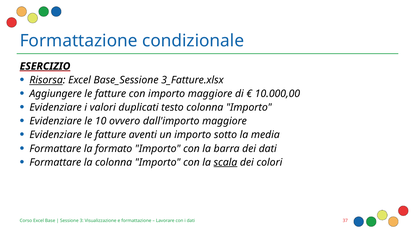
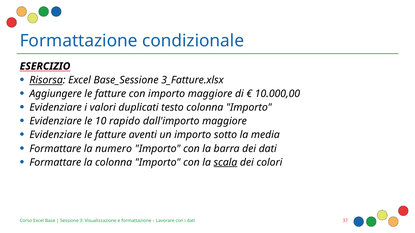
ESERCIZIO underline: present -> none (45, 66)
ovvero: ovvero -> rapido (125, 121)
formato: formato -> numero (114, 149)
